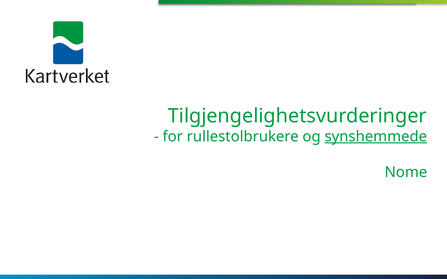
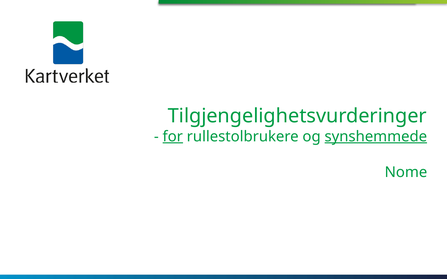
for underline: none -> present (173, 137)
